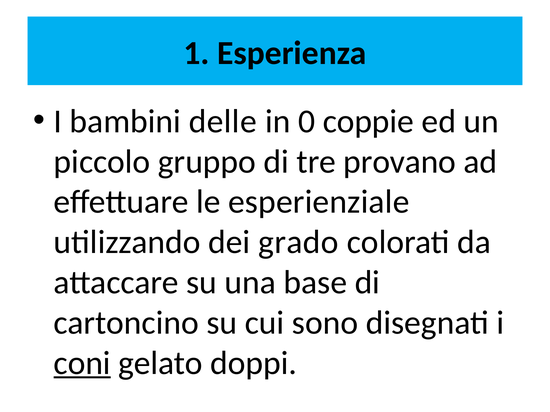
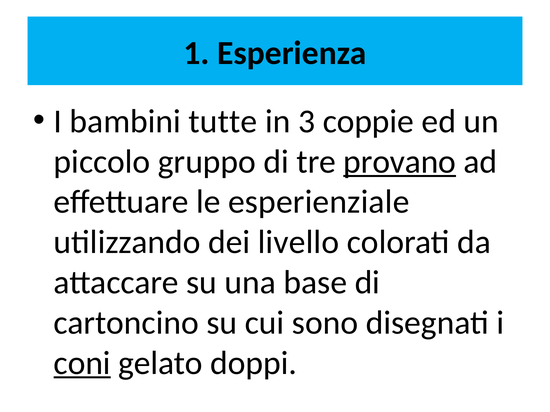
delle: delle -> tutte (223, 122)
0: 0 -> 3 (307, 122)
provano underline: none -> present (400, 162)
grado: grado -> livello (298, 242)
